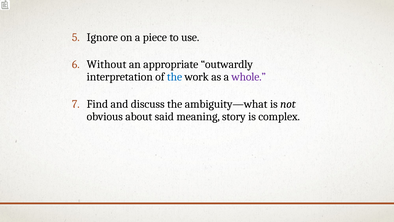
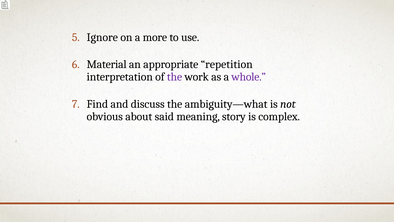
piece: piece -> more (155, 37)
Without: Without -> Material (107, 64)
outwardly: outwardly -> repetition (227, 64)
the colour: blue -> purple (175, 77)
